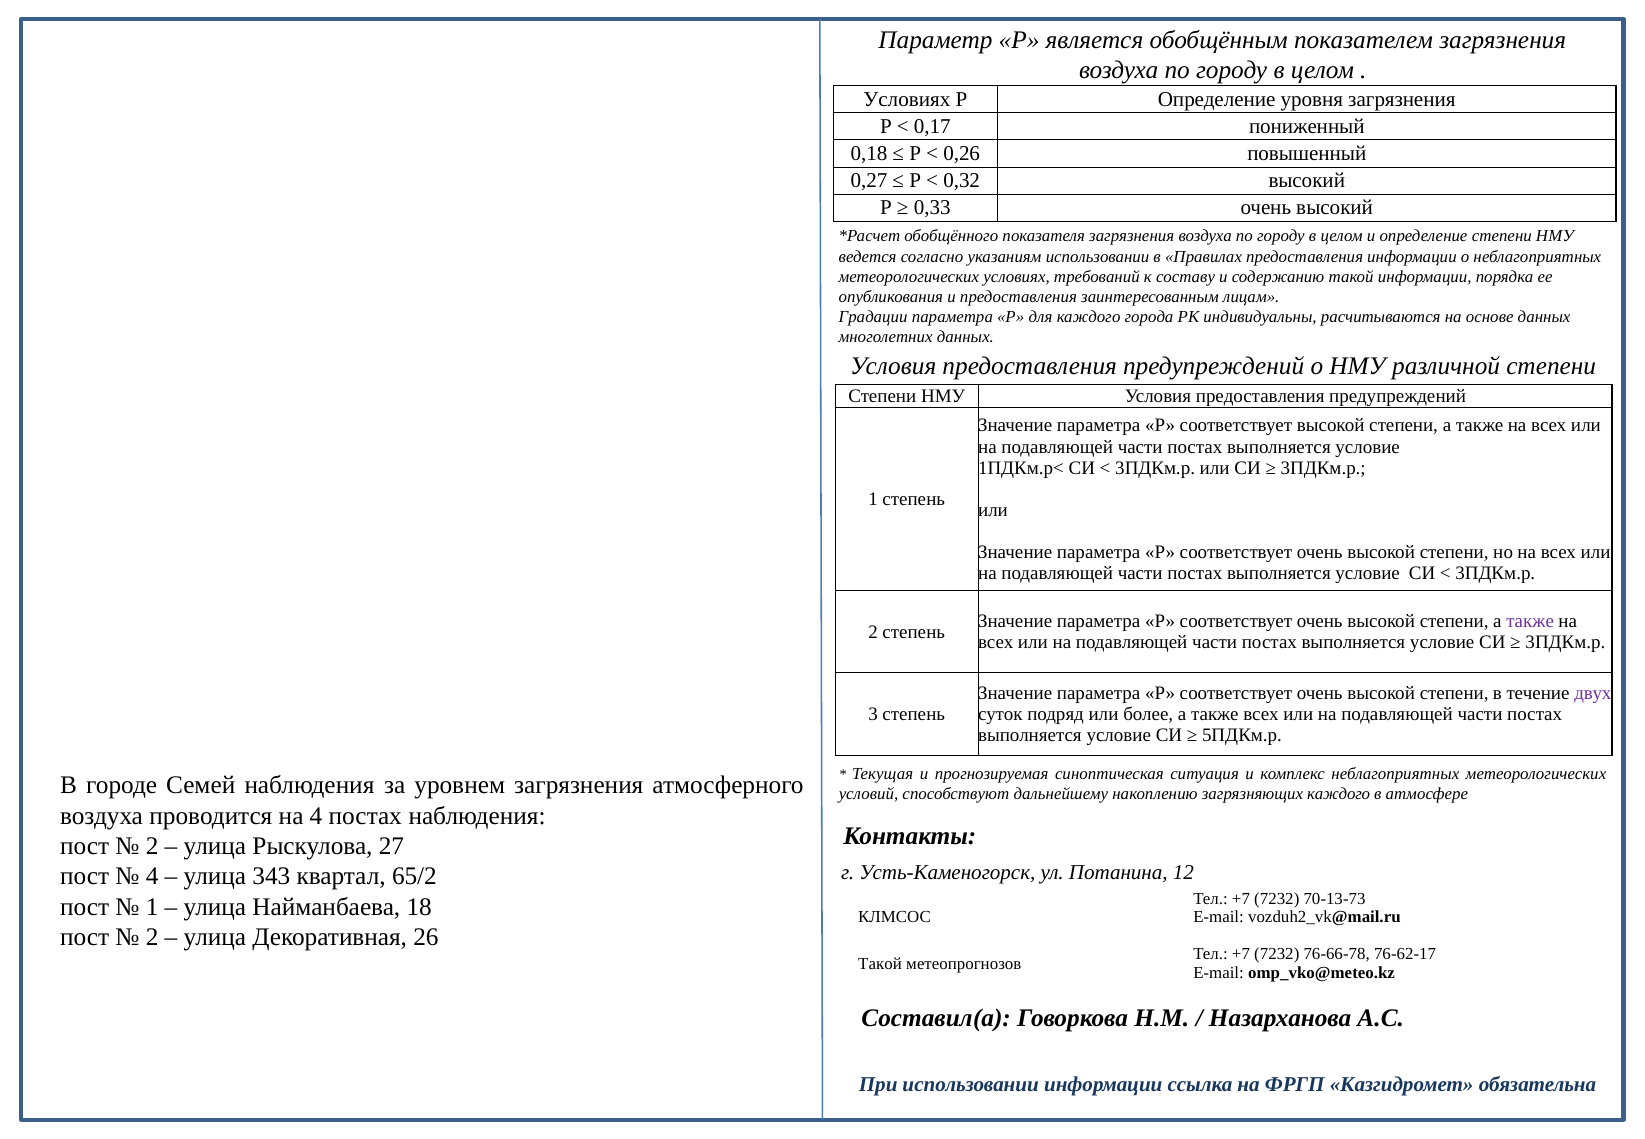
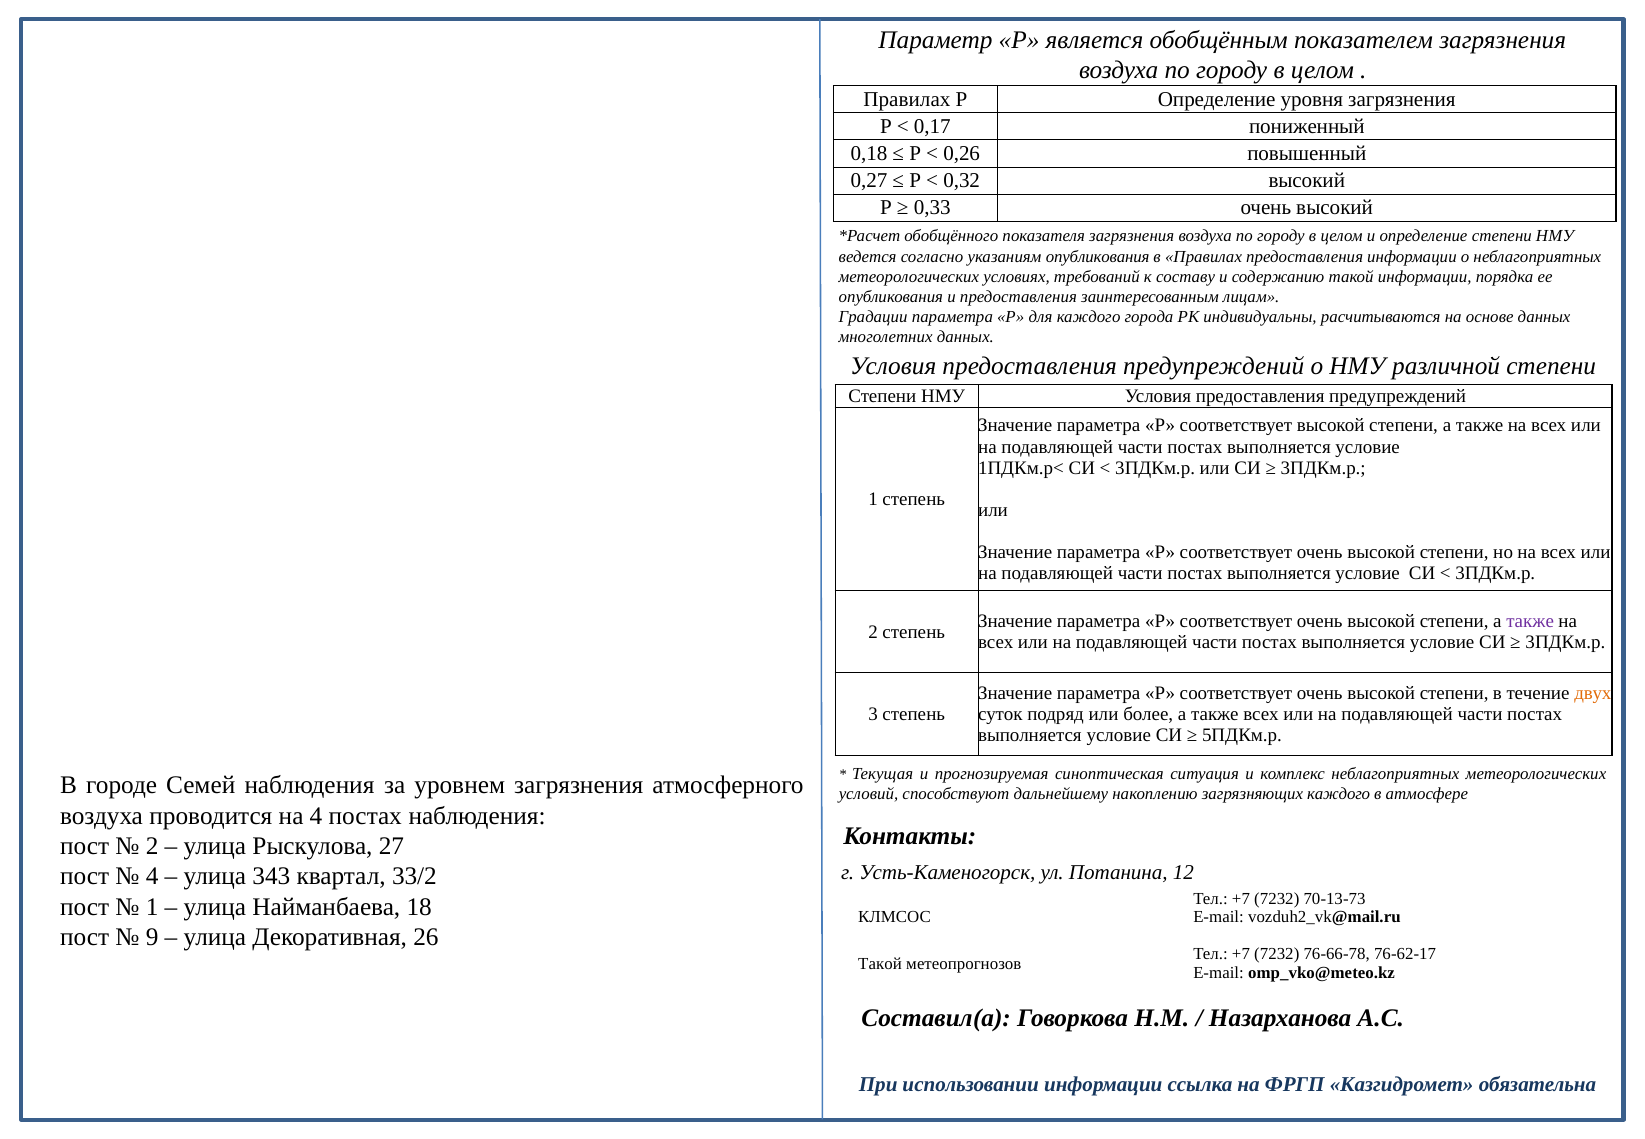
Условиях: Условиях -> Правилах (907, 99)
указаниям использовании: использовании -> опубликования (1098, 256)
двух colour: purple -> orange (1593, 693)
65/2: 65/2 -> 33/2 (414, 876)
2: 2 -> 9 (152, 937)
